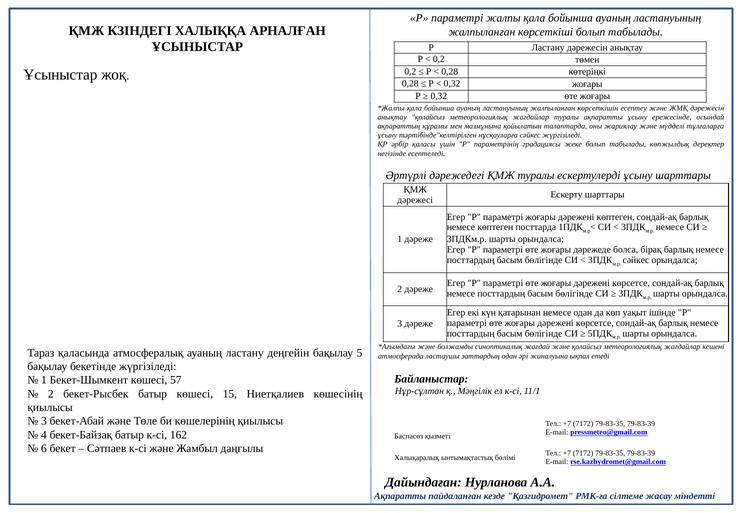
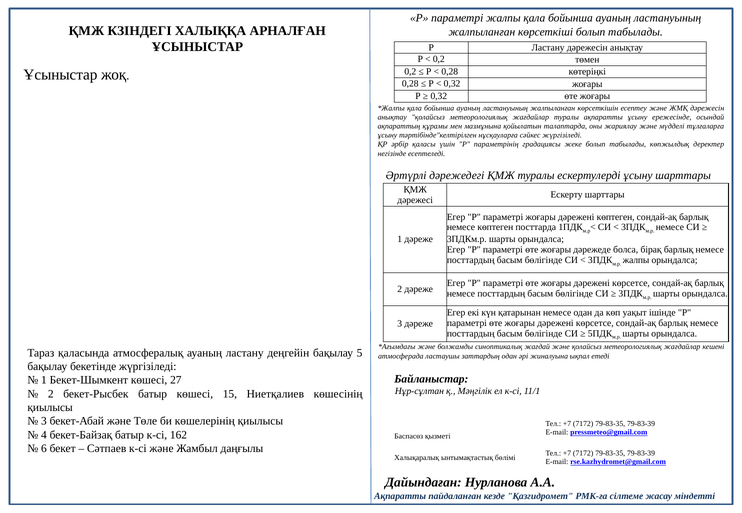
сәйкес: сәйкес -> жалпы (636, 261)
57: 57 -> 27 (176, 381)
